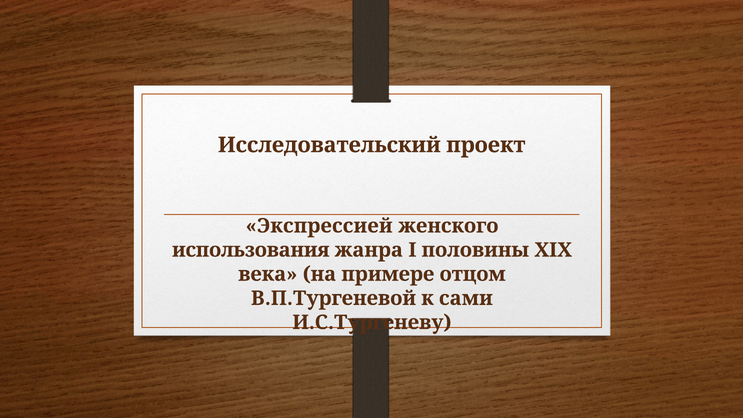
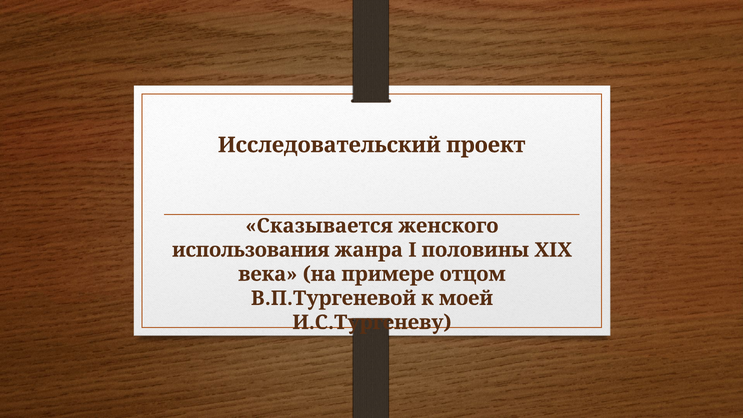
Экспрессией: Экспрессией -> Сказывается (319, 226)
сами: сами -> моей (466, 298)
